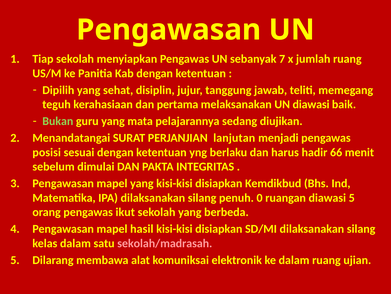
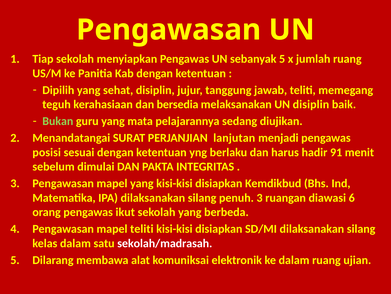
sebanyak 7: 7 -> 5 (282, 59)
pertama: pertama -> bersedia (178, 104)
UN diawasi: diawasi -> disiplin (311, 104)
66: 66 -> 91 (336, 152)
penuh 0: 0 -> 3 (260, 197)
diawasi 5: 5 -> 6 (352, 197)
mapel hasil: hasil -> teliti (142, 228)
sekolah/madrasah colour: pink -> white (165, 243)
